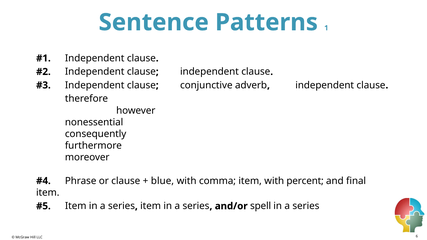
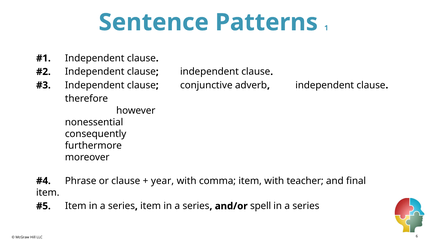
blue: blue -> year (162, 181)
percent: percent -> teacher (305, 181)
